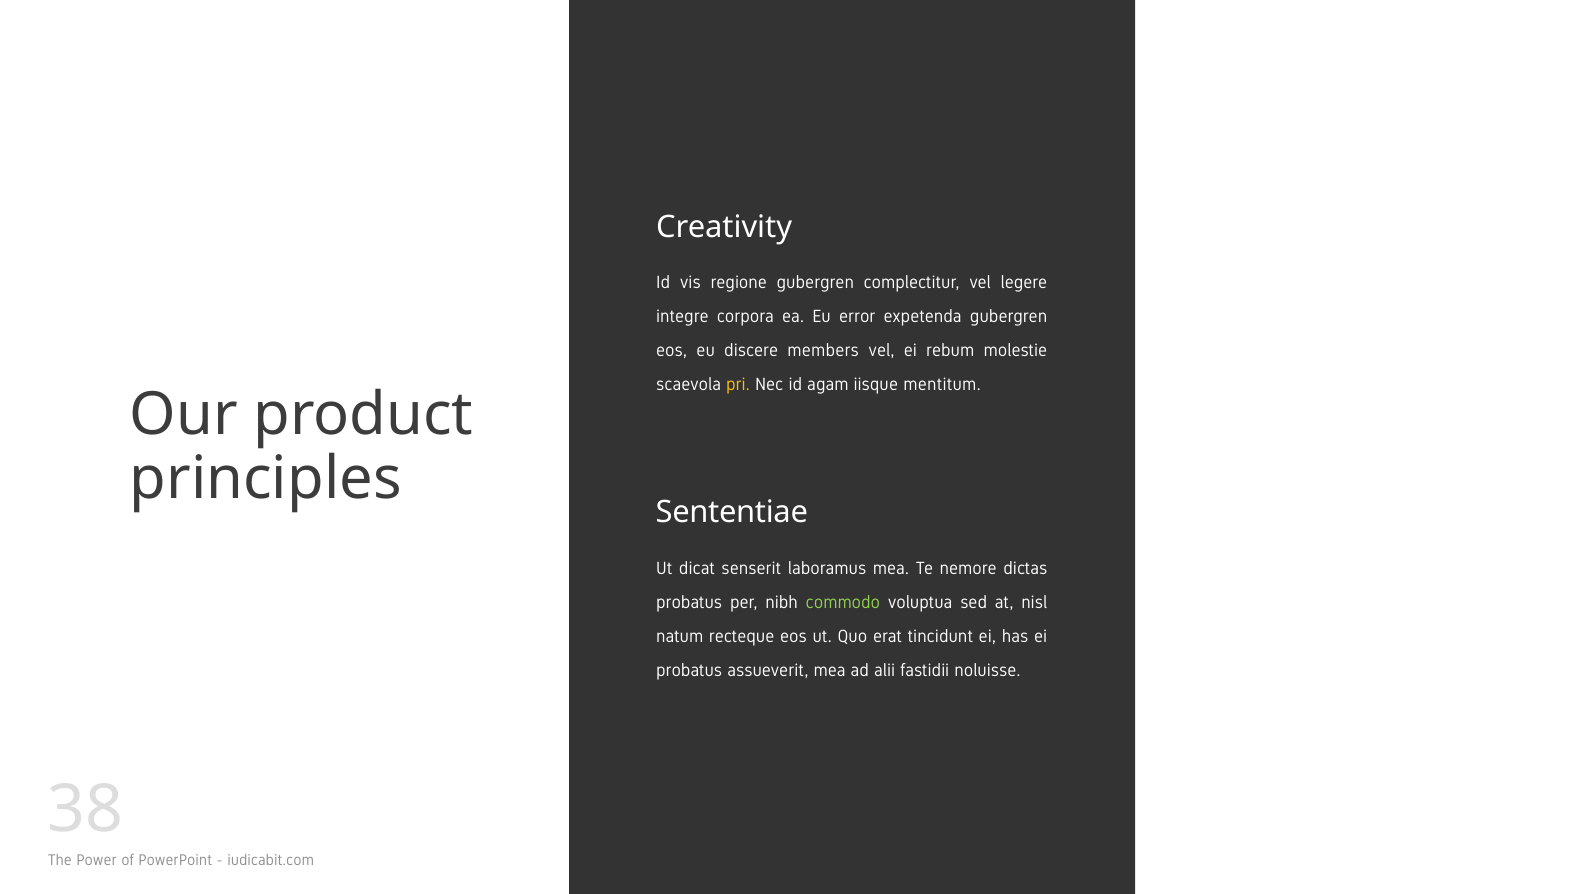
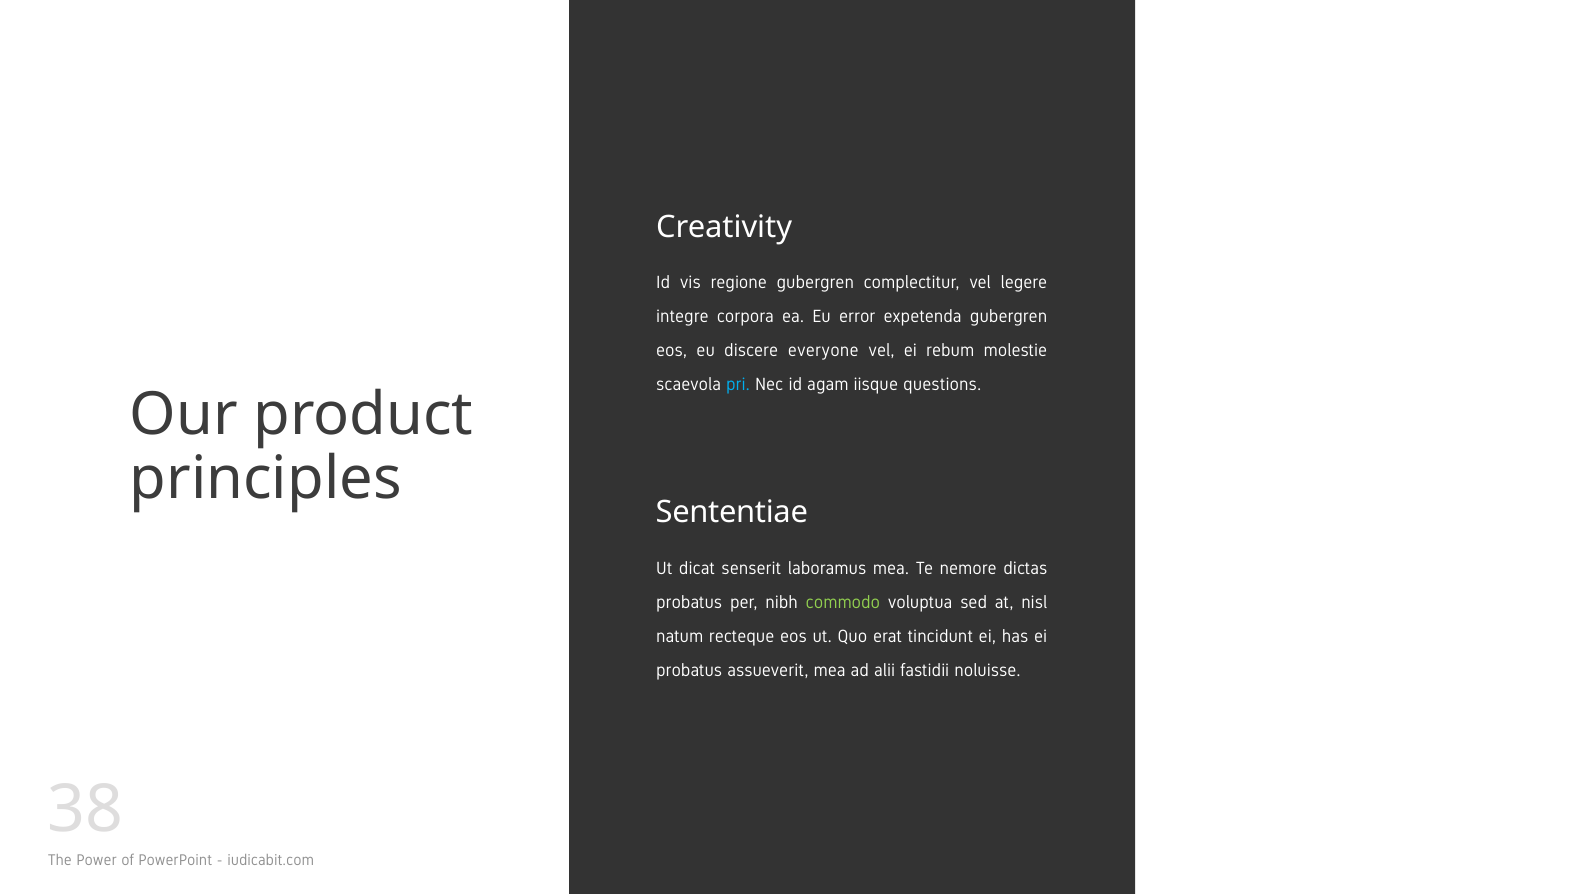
members: members -> everyone (823, 351)
pri colour: yellow -> light blue (738, 385)
mentitum: mentitum -> questions (942, 385)
